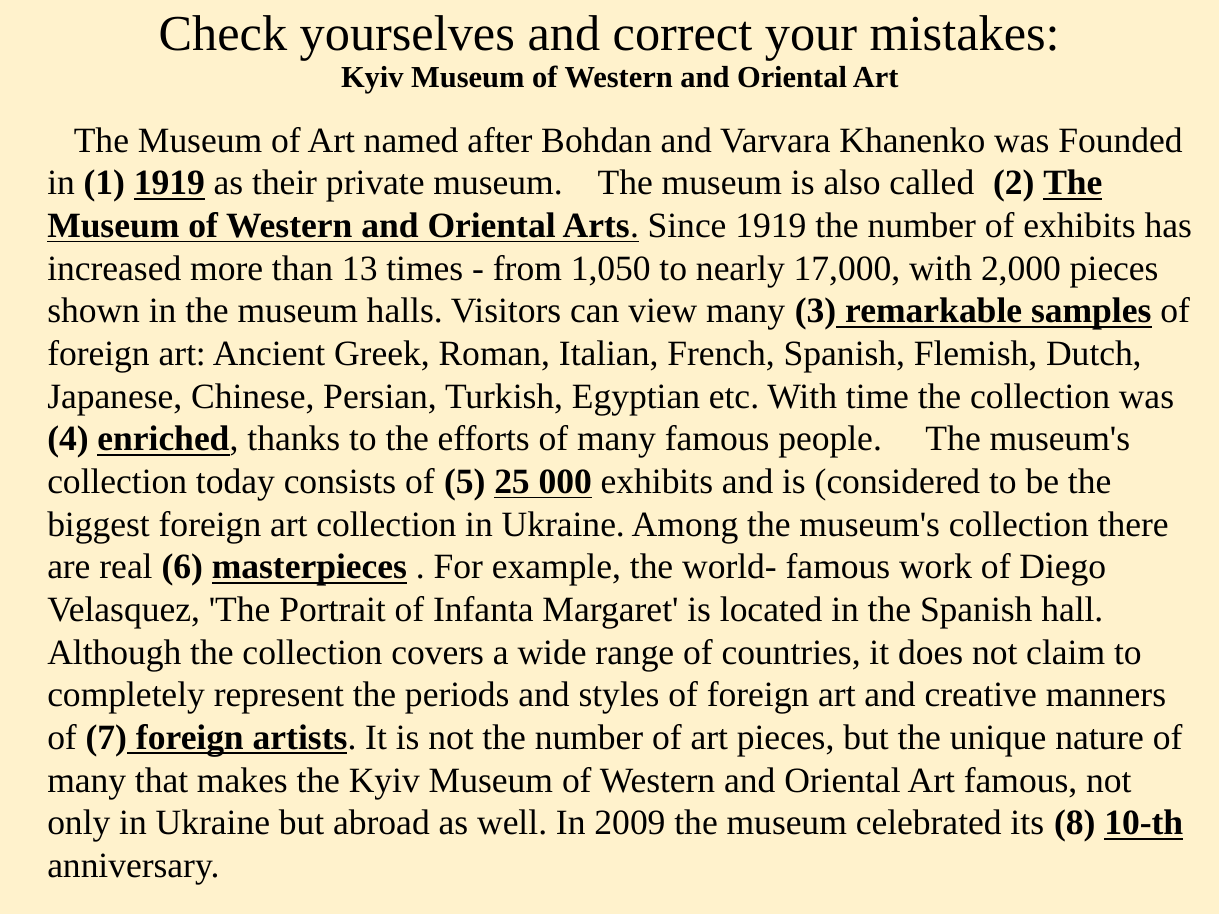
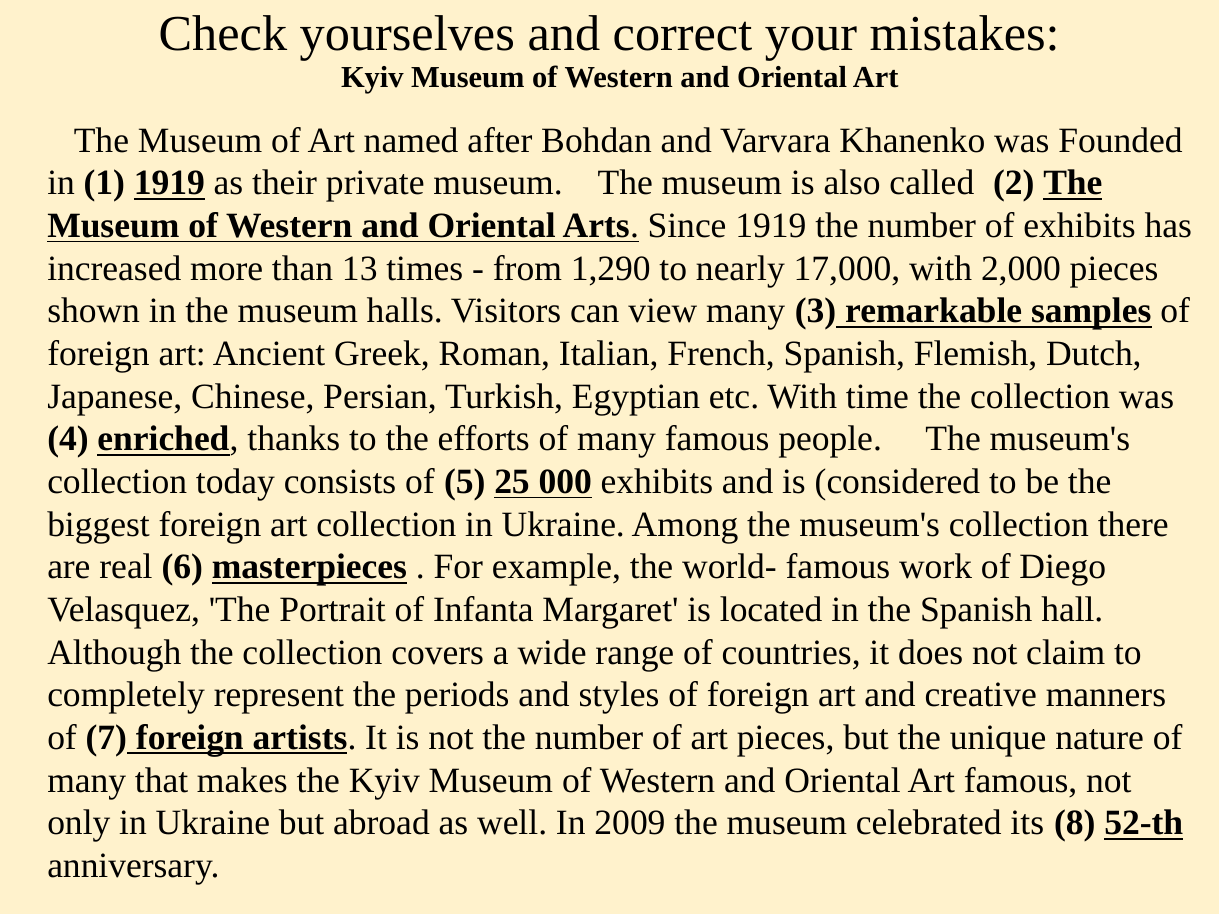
1,050: 1,050 -> 1,290 (611, 269)
10-th: 10-th -> 52-th (1144, 823)
